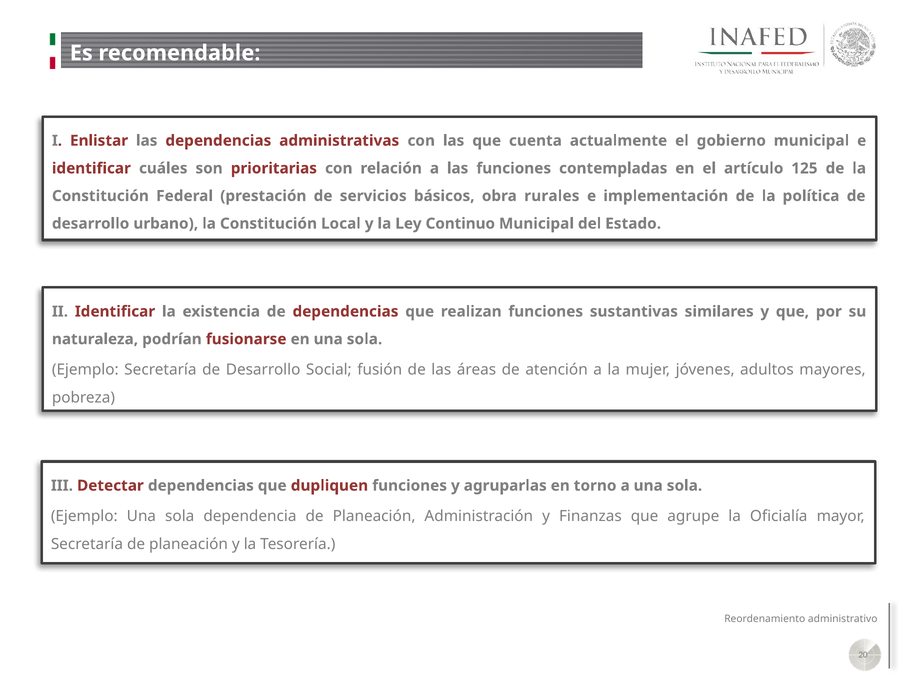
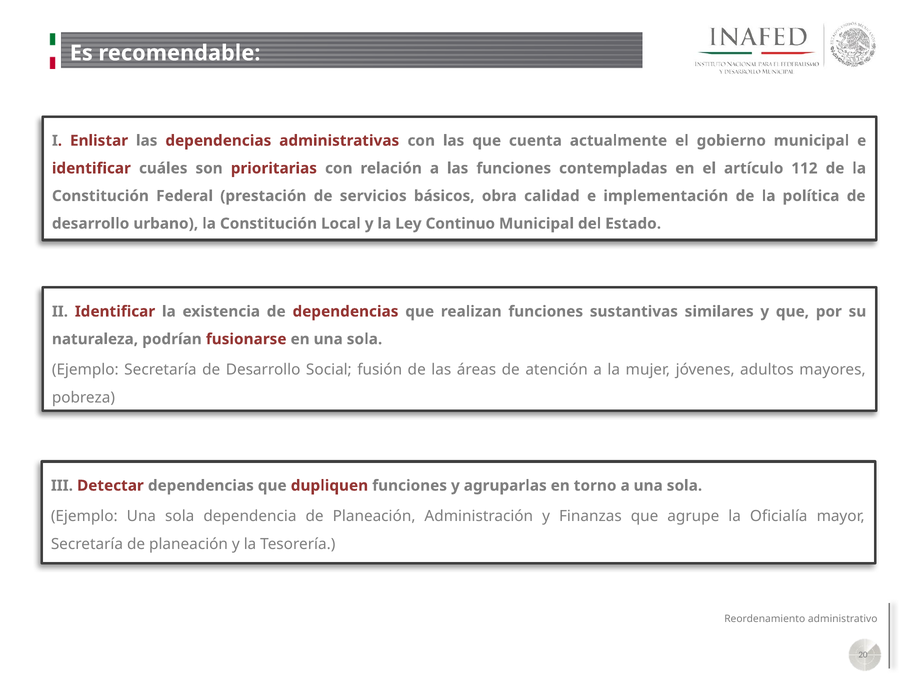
125: 125 -> 112 (804, 168)
rurales: rurales -> calidad (552, 196)
